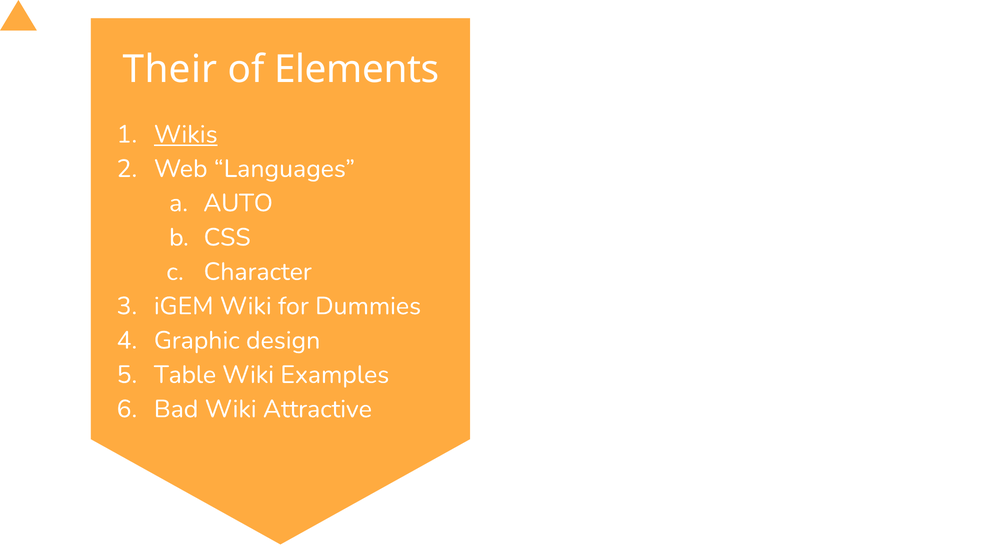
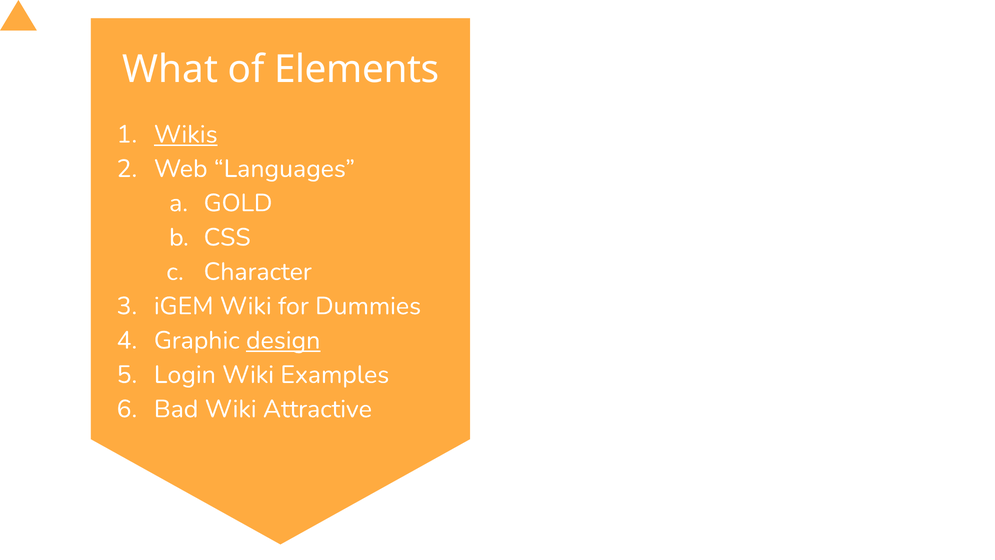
Their: Their -> What (170, 69)
AUTO: AUTO -> GOLD (238, 203)
design underline: none -> present (283, 340)
Table: Table -> Login (185, 374)
